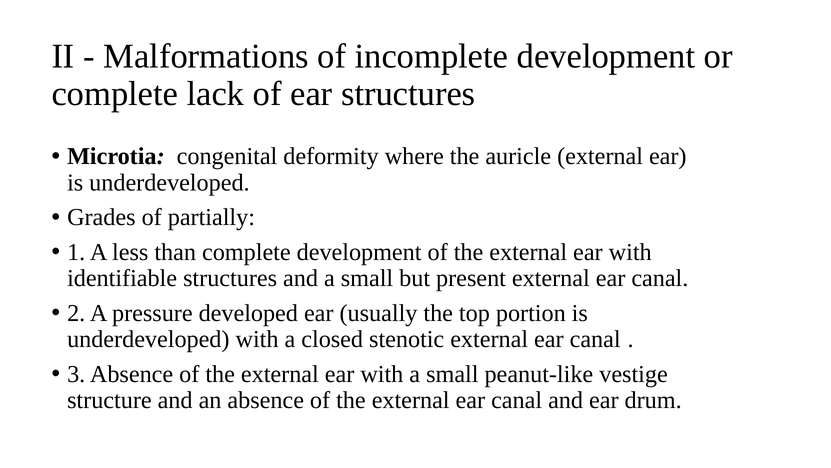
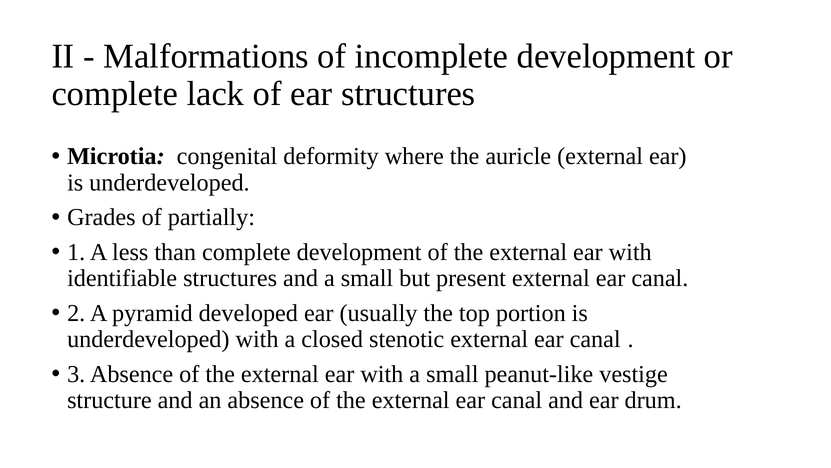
pressure: pressure -> pyramid (152, 313)
